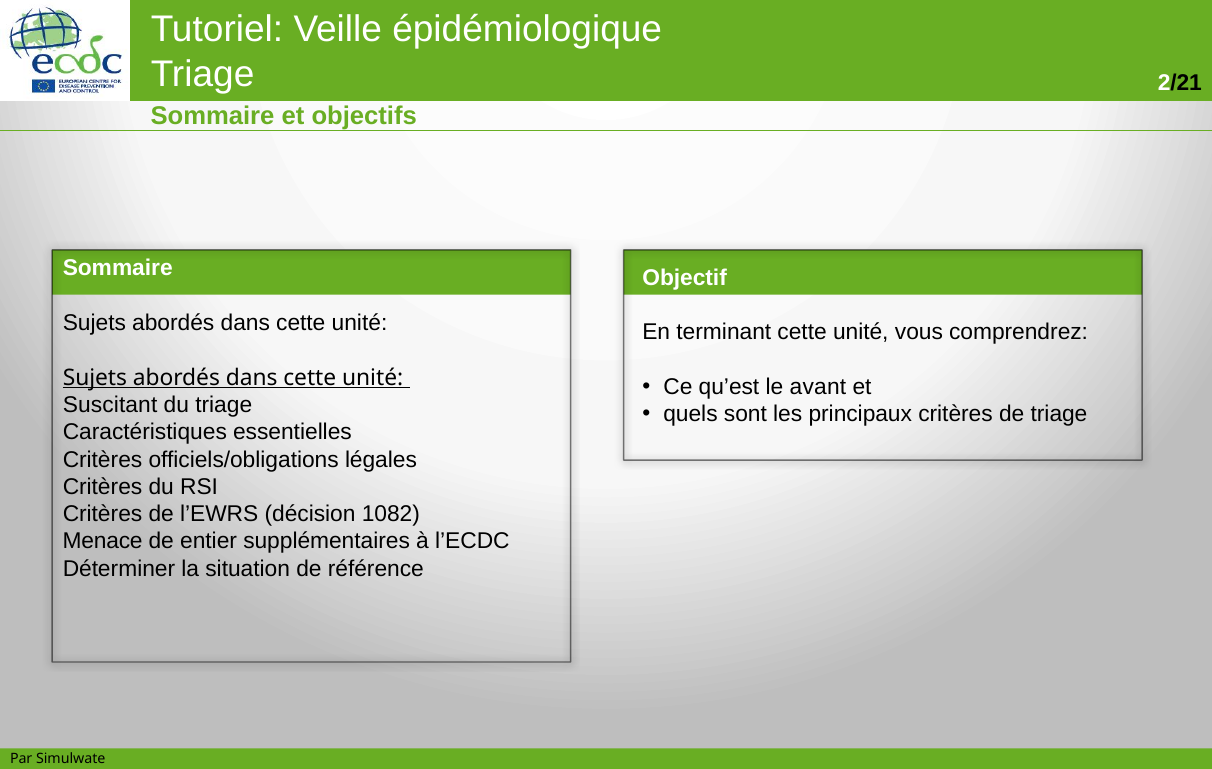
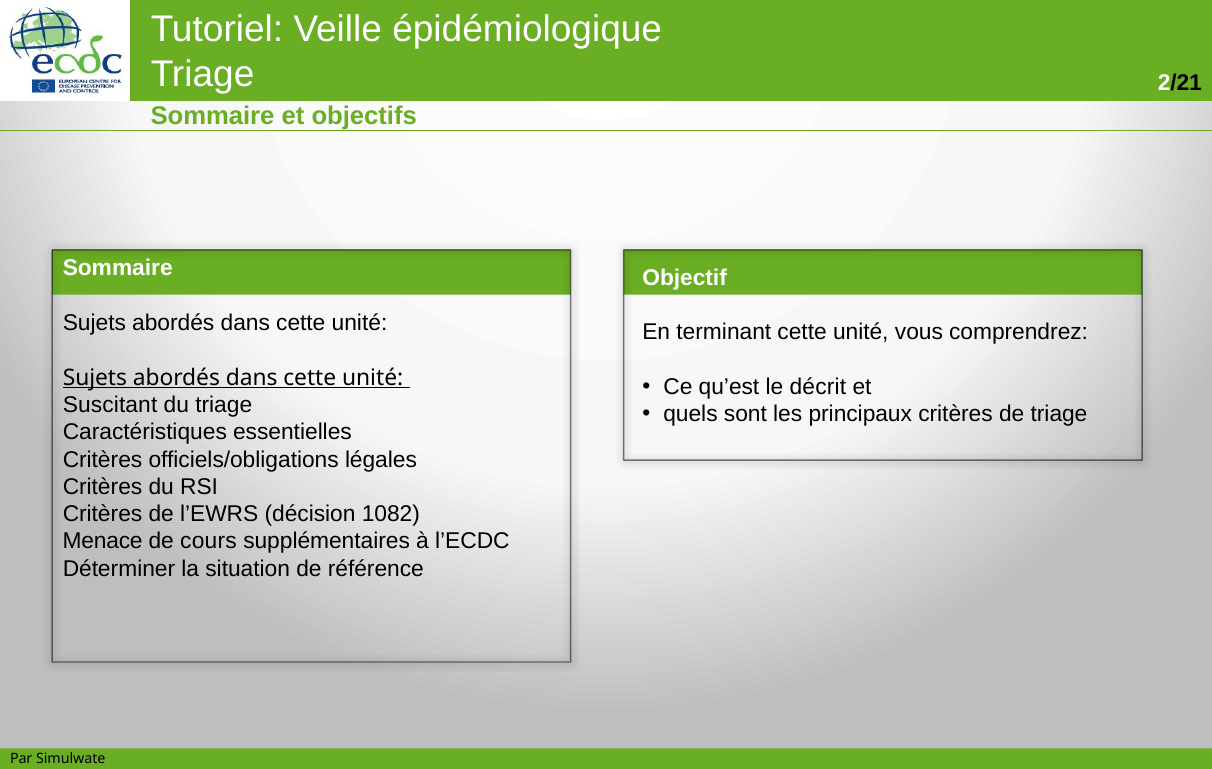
avant: avant -> décrit (818, 387)
entier: entier -> cours (208, 542)
